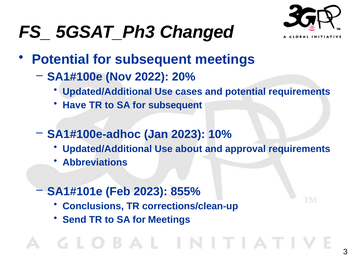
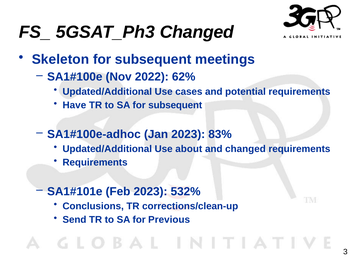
Potential: Potential -> Skeleton (61, 60)
20%: 20% -> 62% (184, 77)
10%: 10% -> 83% (220, 134)
and approval: approval -> changed (245, 149)
Abbreviations: Abbreviations -> Requirements (95, 163)
855%: 855% -> 532% (186, 192)
for Meetings: Meetings -> Previous (169, 220)
